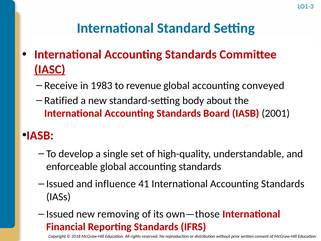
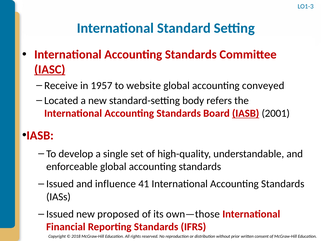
1983: 1983 -> 1957 (102, 85)
revenue: revenue -> website (144, 85)
Ratified: Ratified -> Located (61, 100)
about: about -> refers (219, 100)
IASB underline: none -> present (246, 113)
removing: removing -> proposed (118, 214)
